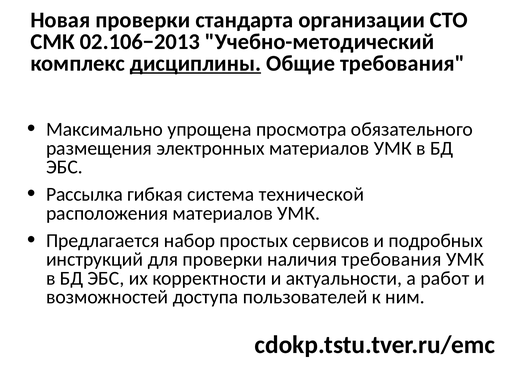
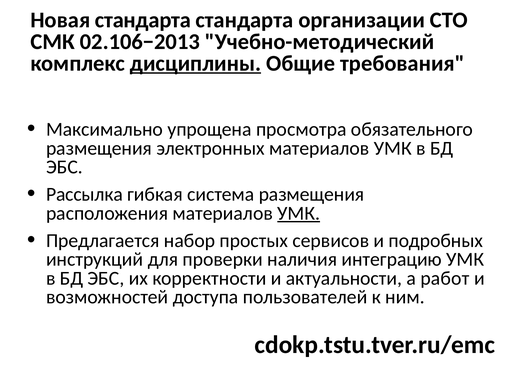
Новая проверки: проверки -> стандарта (143, 20)
система технической: технической -> размещения (311, 194)
УМК underline: none -> present (299, 213)
наличия требования: требования -> интеграцию (392, 260)
